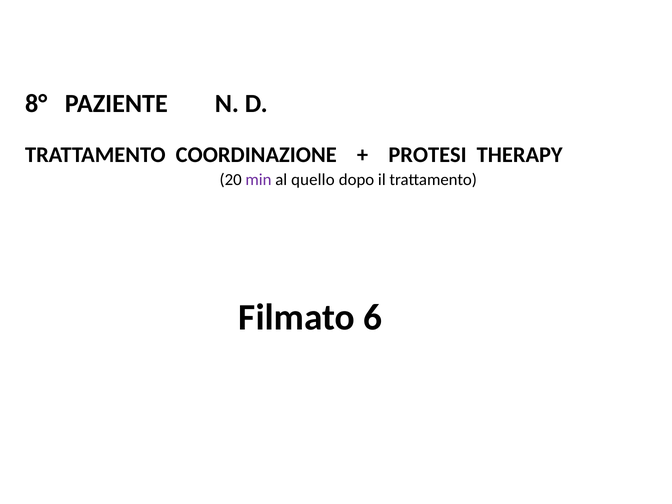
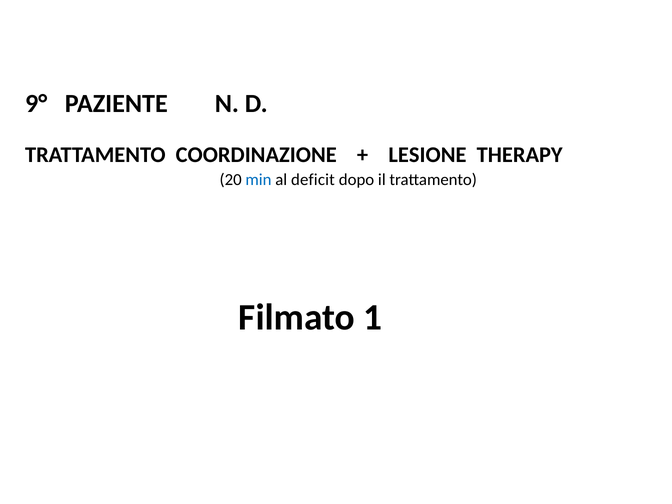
8°: 8° -> 9° (36, 104)
PROTESI: PROTESI -> LESIONE (427, 155)
min colour: purple -> blue (258, 180)
quello: quello -> deficit (313, 180)
6: 6 -> 1 (373, 317)
